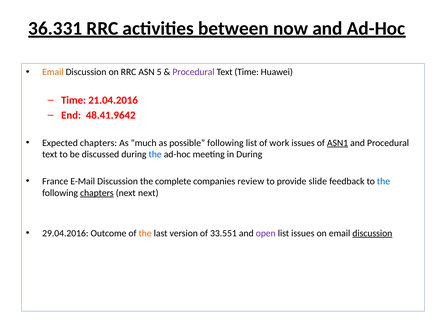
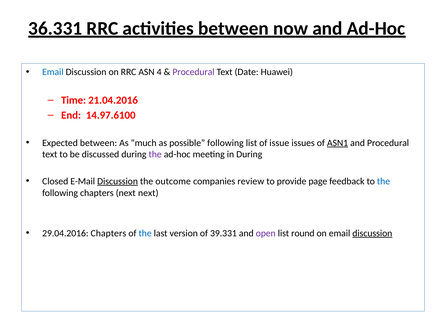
Email colour: orange -> blue (53, 72)
5: 5 -> 4 (159, 72)
Text Time: Time -> Date (247, 72)
48.41.9642: 48.41.9642 -> 14.97.6100 (111, 115)
Expected chapters: chapters -> between (99, 143)
work: work -> issue (279, 143)
the colour: blue -> purple (155, 154)
France: France -> Closed (55, 181)
Discussion underline: none -> present (118, 181)
complete: complete -> outcome (173, 181)
slide: slide -> page (318, 181)
chapters underline: present -> none (97, 193)
29.04.2016 Outcome: Outcome -> Chapters (108, 233)
the colour: orange -> blue (145, 233)
33.551: 33.551 -> 39.331 (223, 233)
list issues: issues -> round (303, 233)
